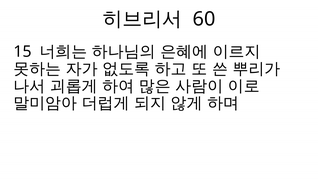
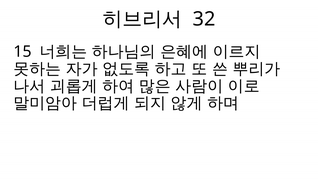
60: 60 -> 32 (204, 19)
